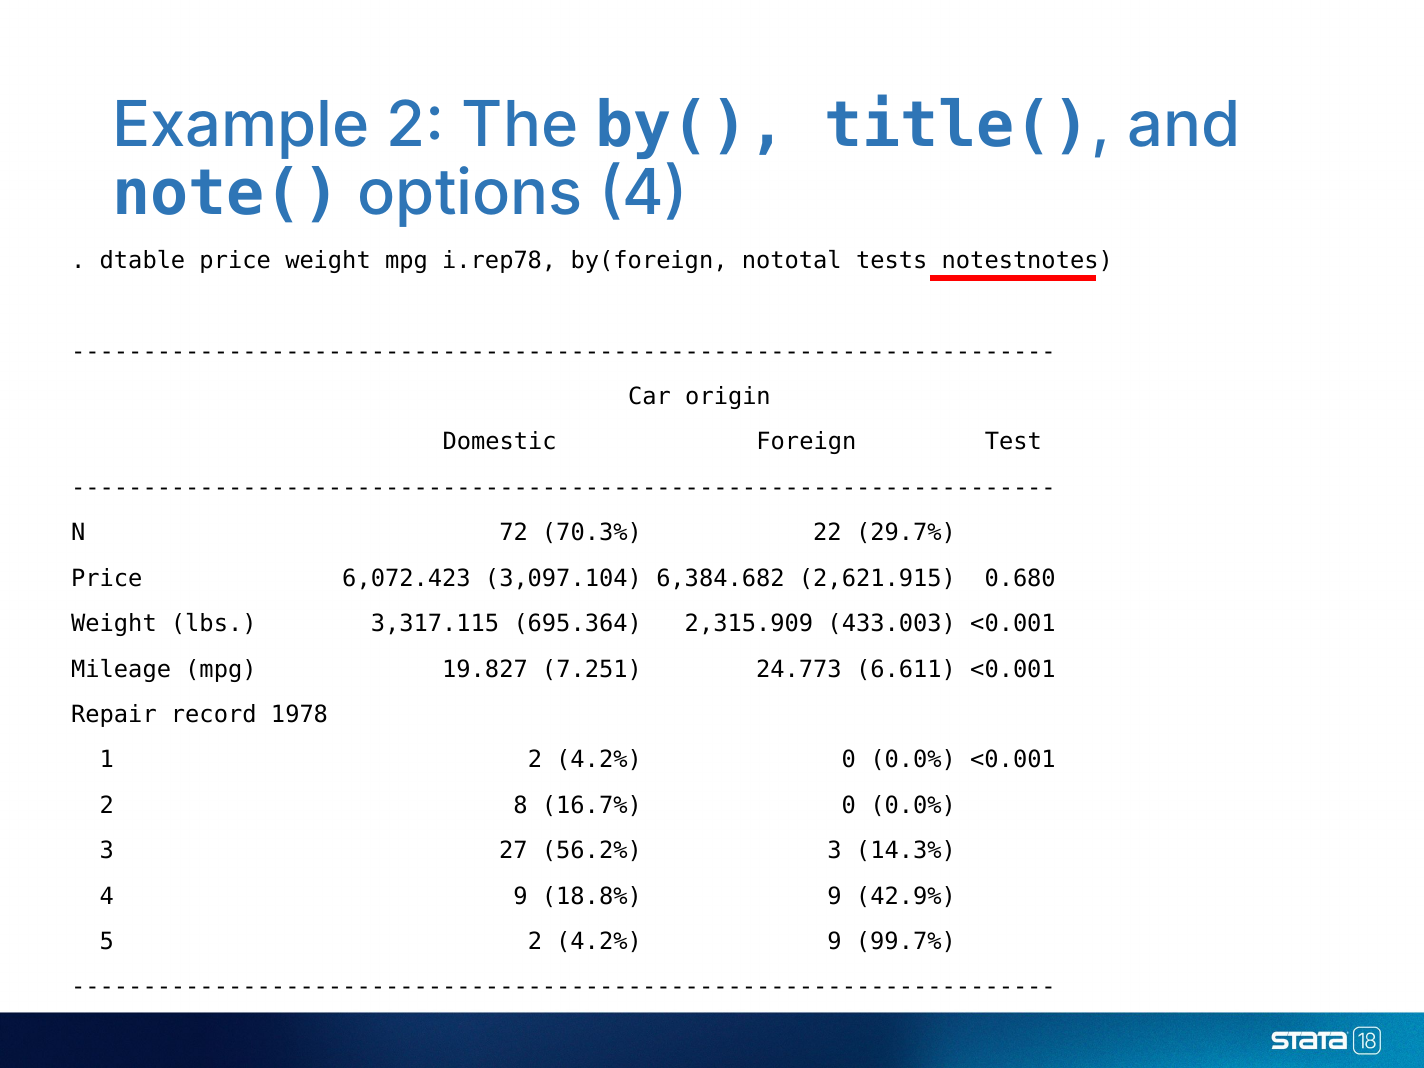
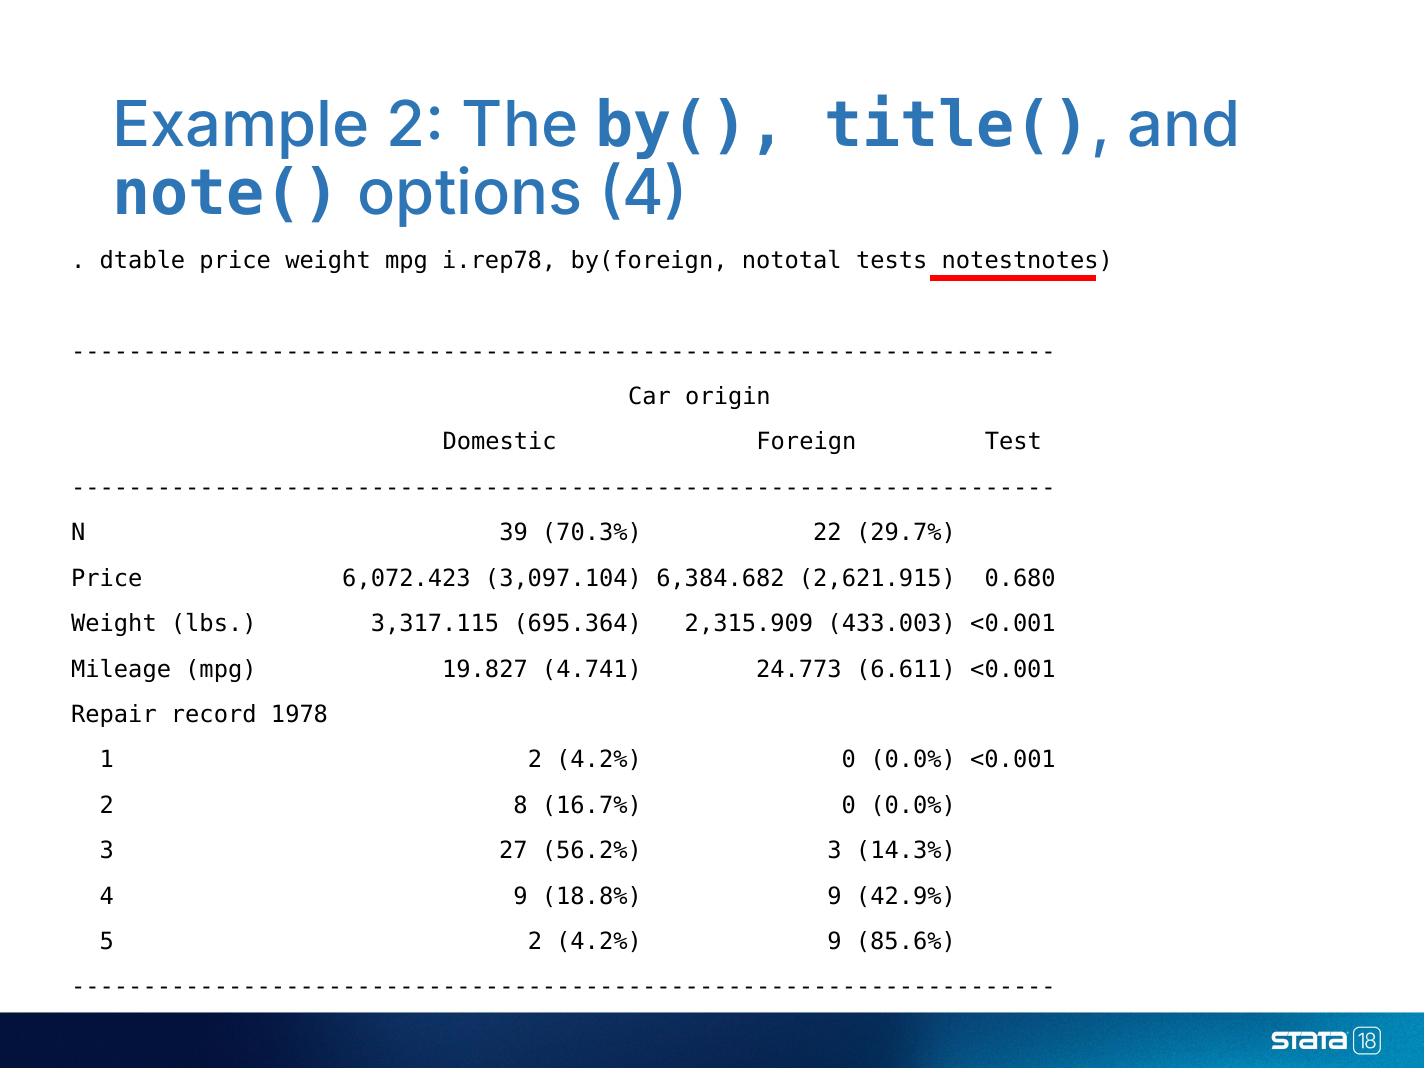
72: 72 -> 39 (514, 533)
7.251: 7.251 -> 4.741 (592, 669)
99.7%: 99.7% -> 85.6% (906, 942)
